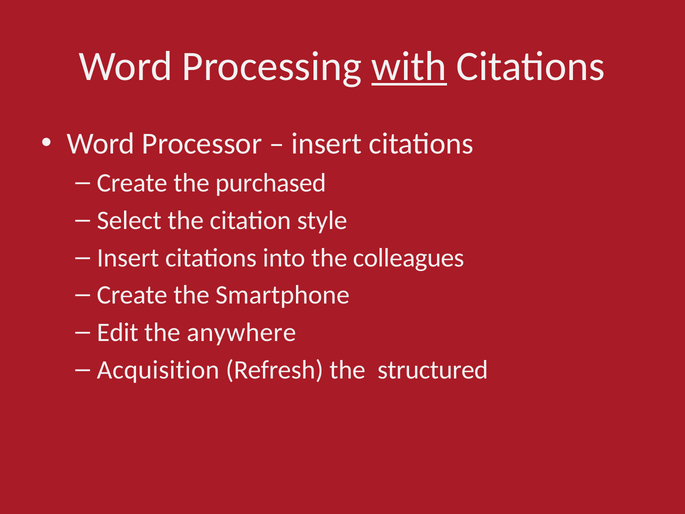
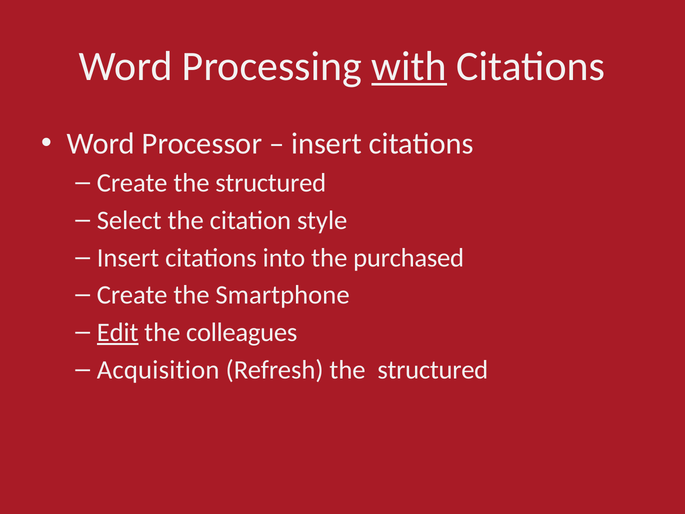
Create the purchased: purchased -> structured (271, 183)
colleagues: colleagues -> purchased (409, 258)
Edit underline: none -> present (118, 332)
anywhere: anywhere -> colleagues (242, 332)
